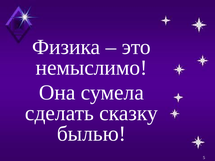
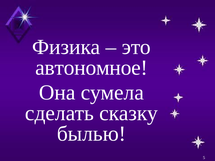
немыслимо: немыслимо -> автономное (92, 68)
